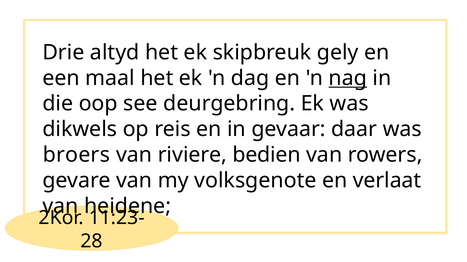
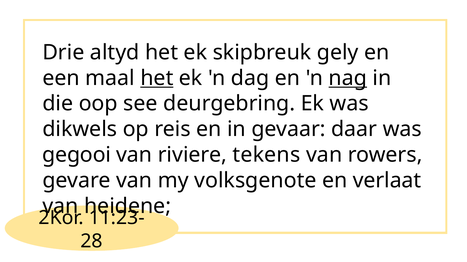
het underline: none -> present (157, 78)
broers: broers -> gegooi (77, 155)
bedien: bedien -> tekens (266, 155)
